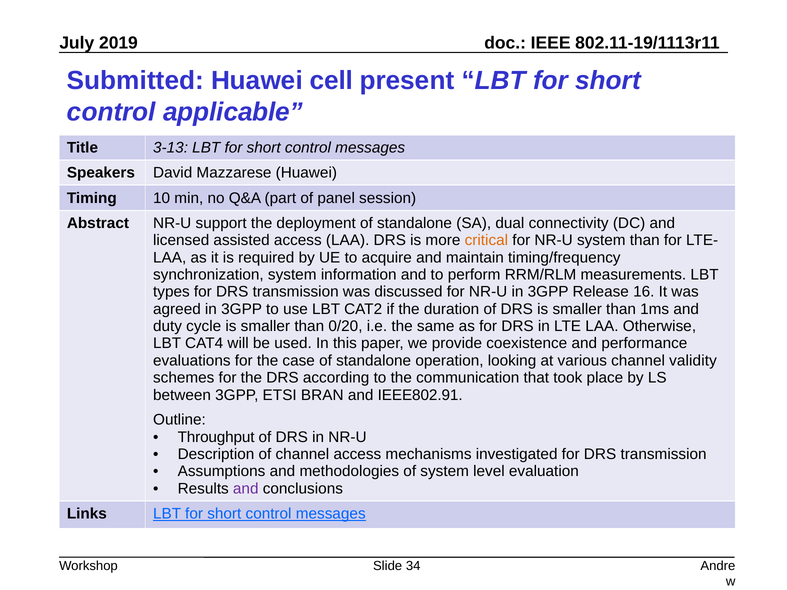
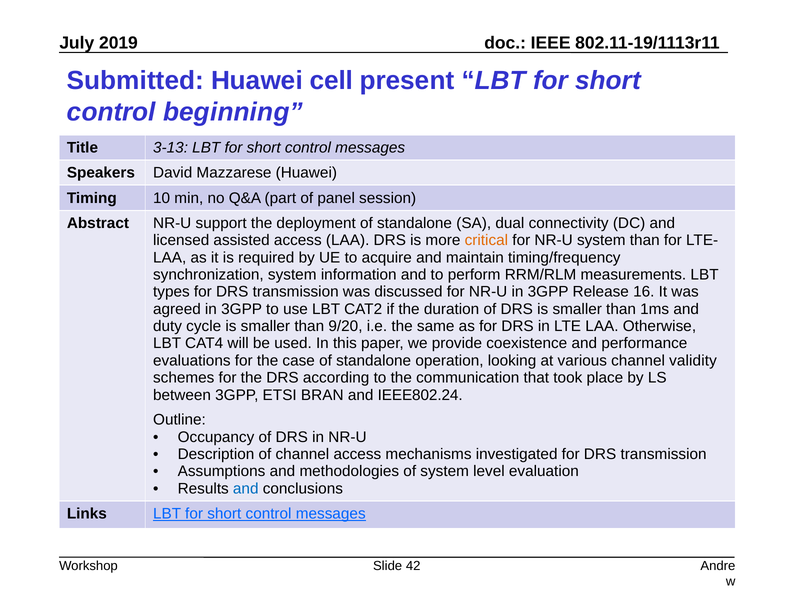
applicable: applicable -> beginning (233, 112)
0/20: 0/20 -> 9/20 (345, 326)
IEEE802.91: IEEE802.91 -> IEEE802.24 (420, 395)
Throughput: Throughput -> Occupancy (216, 437)
and colour: purple -> blue (246, 489)
34: 34 -> 42 (413, 566)
